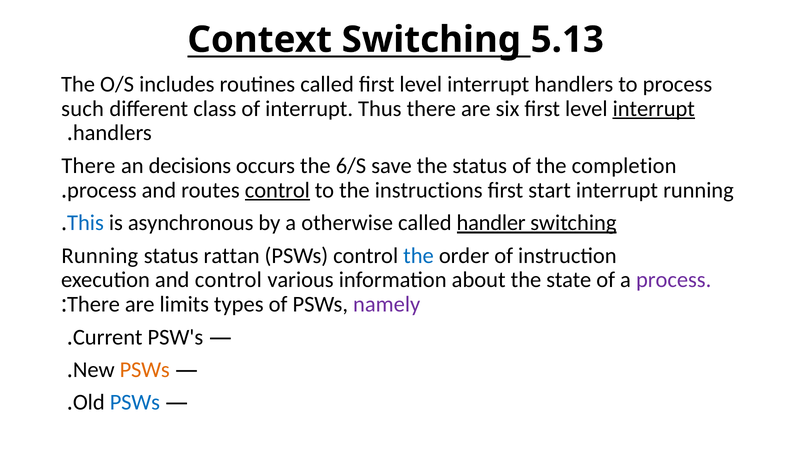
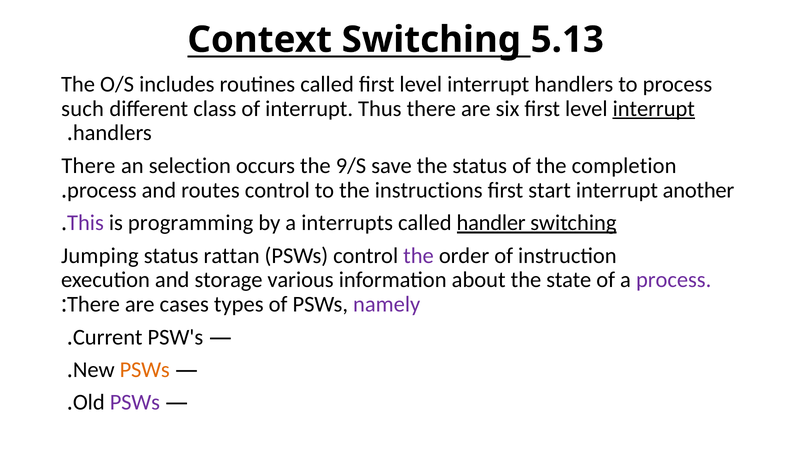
decisions: decisions -> selection (190, 166)
6/S: 6/S -> 9/S (351, 166)
control underline: present -> none (277, 190)
interrupt running: running -> another (699, 190)
This colour: blue -> purple (85, 223)
asynchronous: asynchronous -> programming (191, 223)
otherwise: otherwise -> interrupts (347, 223)
Running: Running -> Jumping (100, 255)
the colour: blue -> purple (419, 255)
and control: control -> storage (229, 280)
limits: limits -> cases (184, 304)
PSWs colour: blue -> purple (135, 402)
